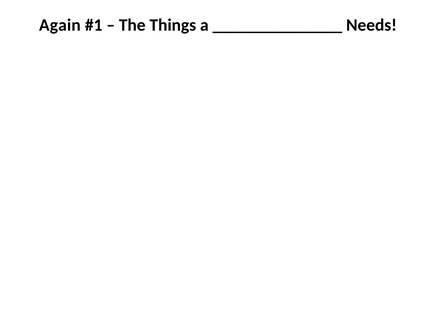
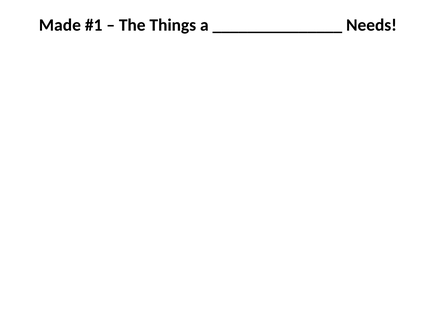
Again: Again -> Made (60, 25)
